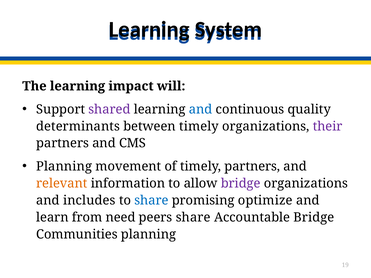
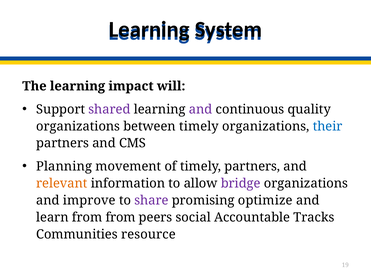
and colour: blue -> purple (201, 109)
determinants: determinants -> organizations (78, 126)
their colour: purple -> blue (328, 126)
includes: includes -> improve (89, 200)
share colour: blue -> purple (151, 200)
from need: need -> from (121, 217)
peers share: share -> social (193, 217)
Accountable Bridge: Bridge -> Tracks (314, 217)
Communities planning: planning -> resource (148, 234)
